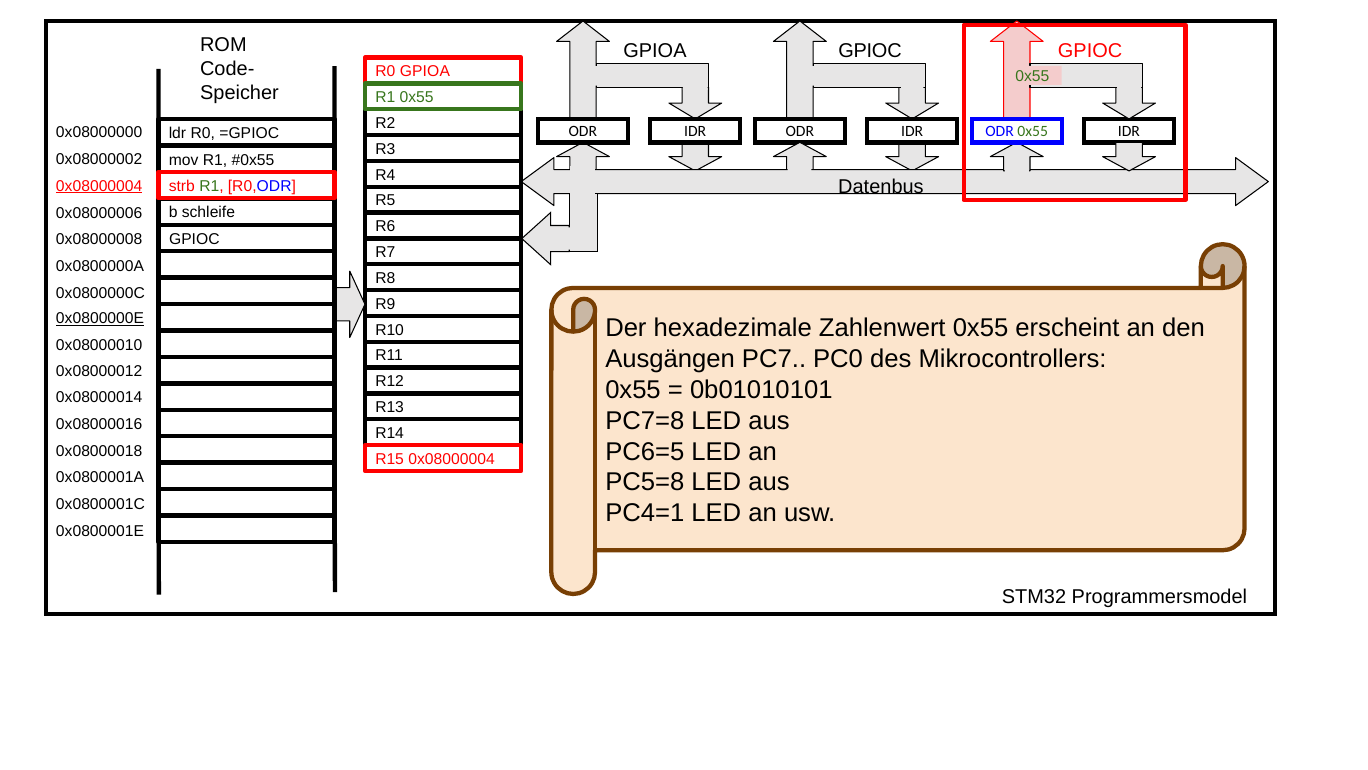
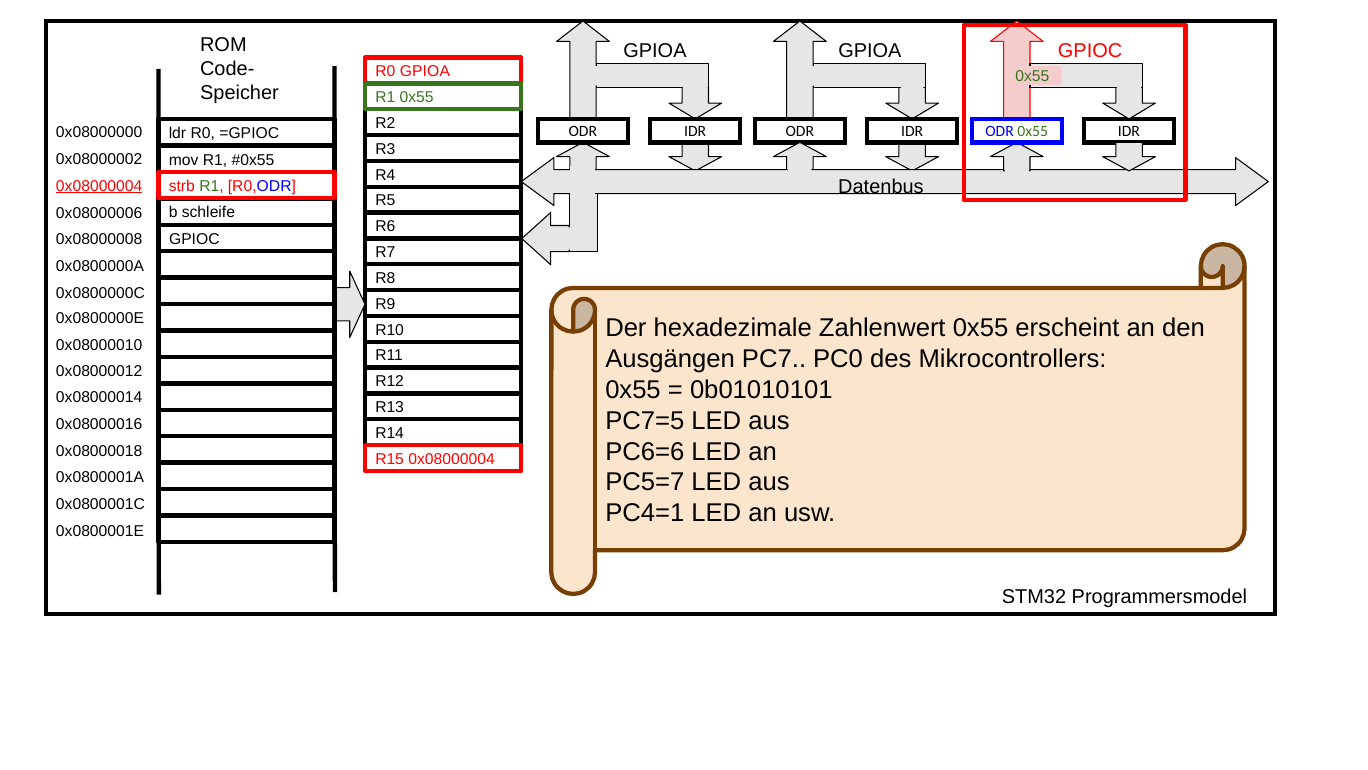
GPIOC: GPIOC -> GPIOA (870, 51)
0x0800000E underline: present -> none (100, 318)
PC7=8: PC7=8 -> PC7=5 (645, 421)
PC6=5: PC6=5 -> PC6=6 (645, 451)
PC5=8: PC5=8 -> PC5=7 (645, 482)
